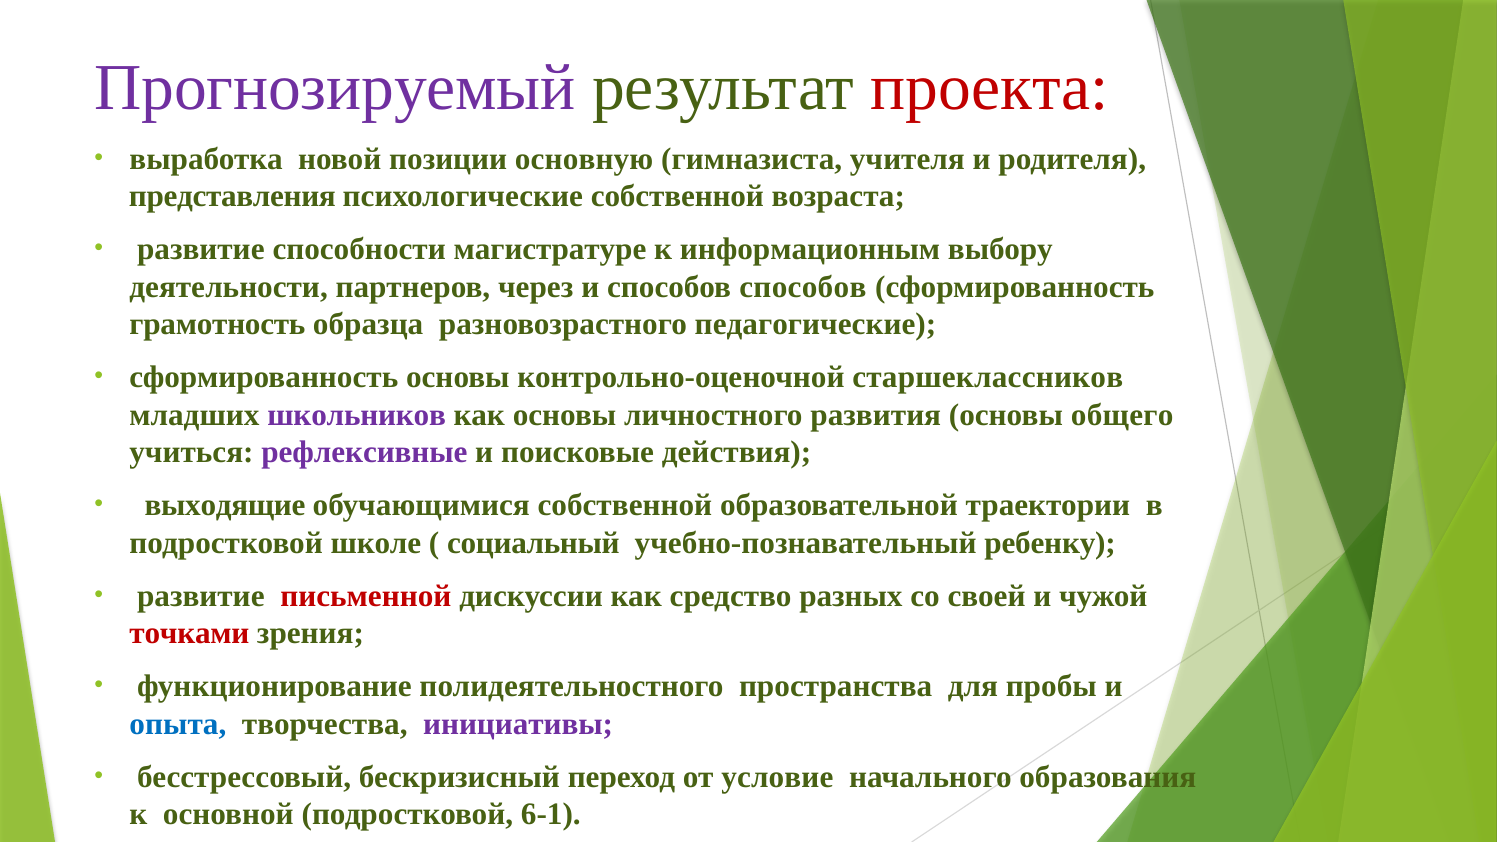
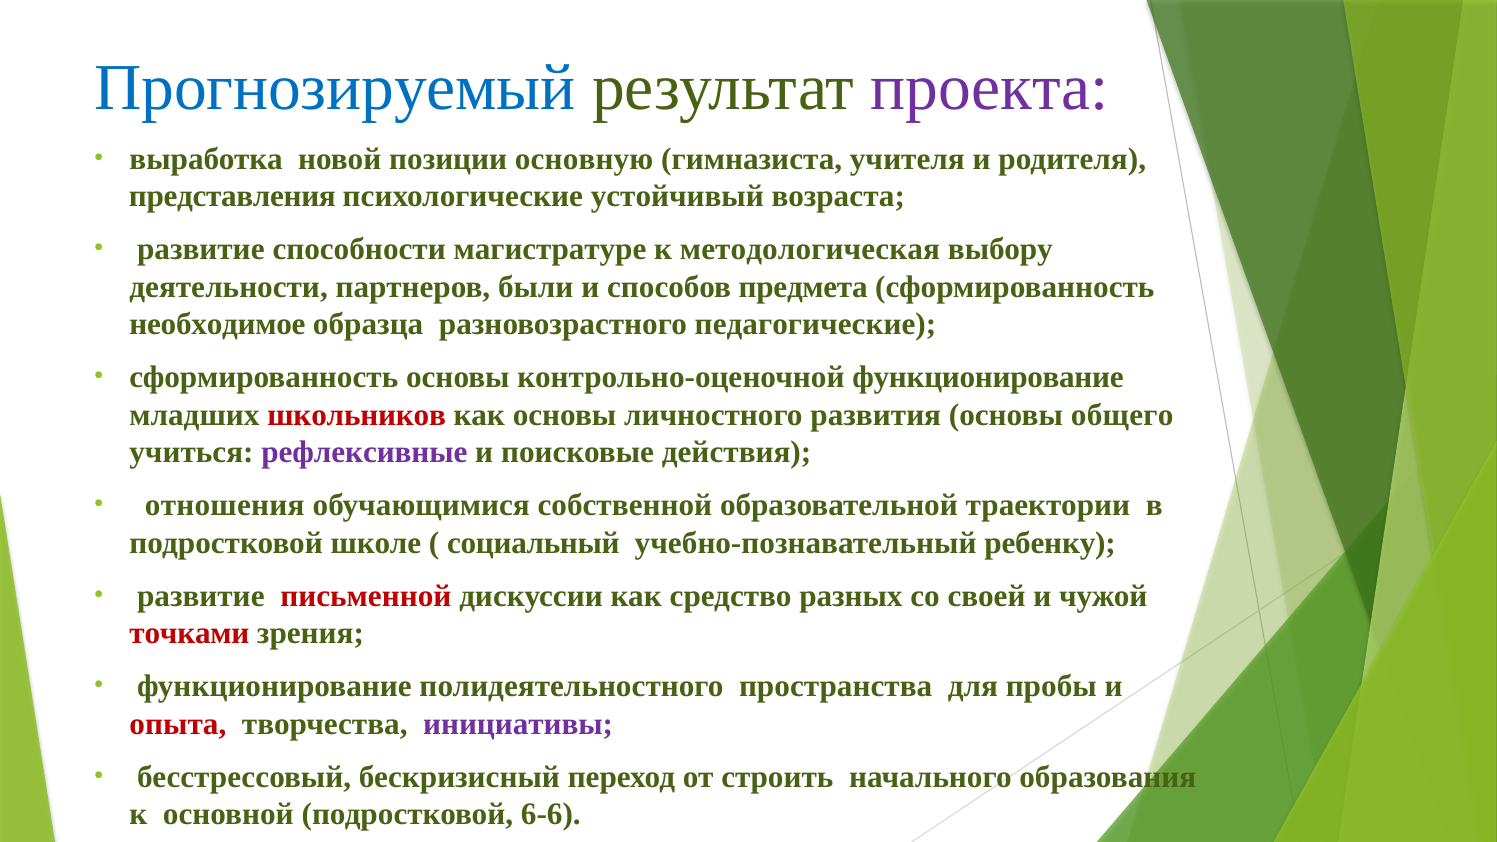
Прогнозируемый colour: purple -> blue (335, 88)
проекта colour: red -> purple (990, 88)
психологические собственной: собственной -> устойчивый (677, 197)
информационным: информационным -> методологическая (810, 250)
через: через -> были (536, 287)
способов способов: способов -> предмета (803, 287)
грамотность: грамотность -> необходимое (217, 324)
контрольно-оценочной старшеклассников: старшеклассников -> функционирование (988, 378)
школьников colour: purple -> red (357, 415)
выходящие: выходящие -> отношения (225, 505)
опыта colour: blue -> red (178, 724)
условие: условие -> строить (777, 777)
6-1: 6-1 -> 6-6 (551, 814)
